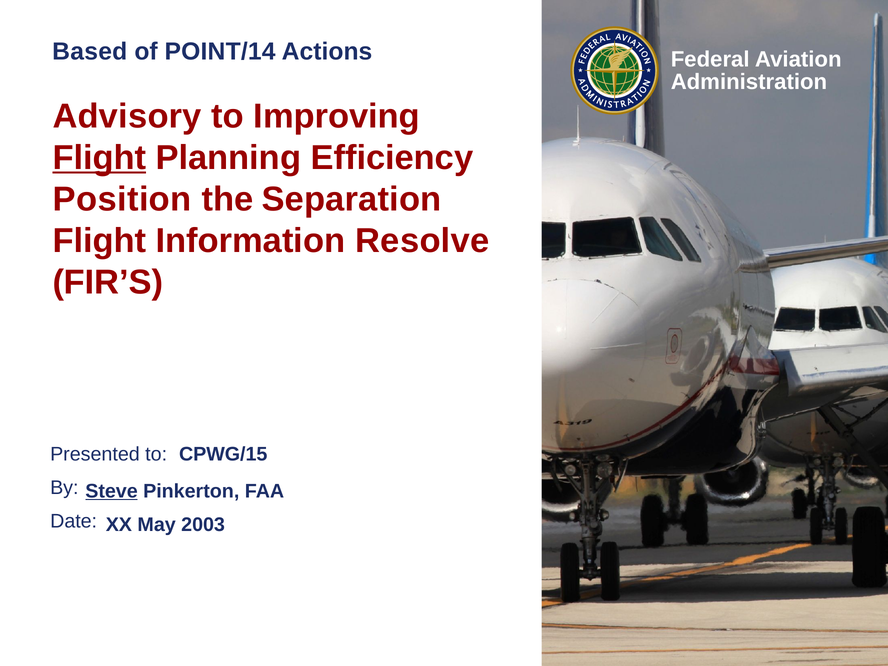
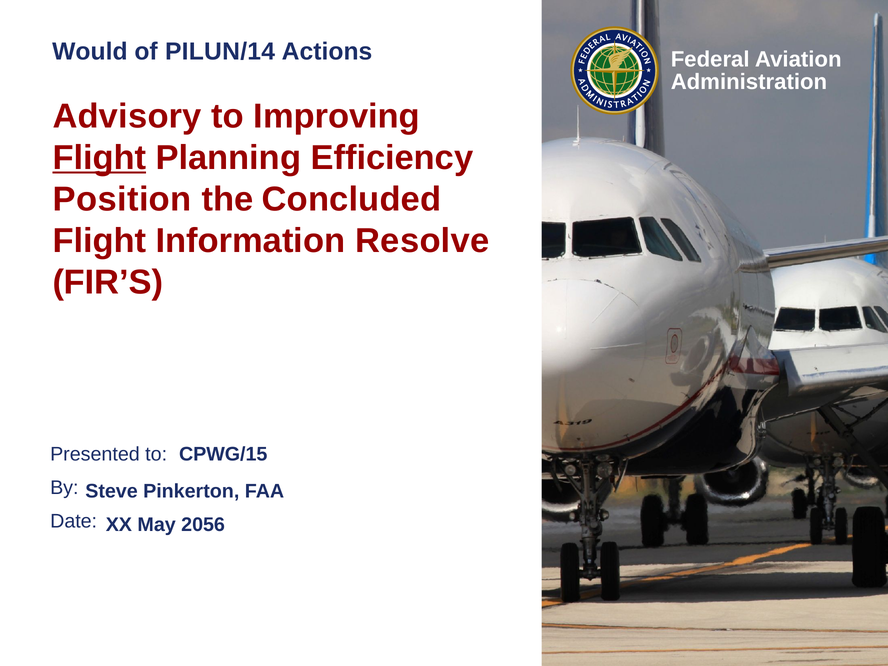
Based: Based -> Would (90, 51)
POINT/14: POINT/14 -> PILUN/14 (220, 51)
Separation: Separation -> Concluded (352, 199)
Steve underline: present -> none (112, 491)
2003: 2003 -> 2056 (203, 525)
